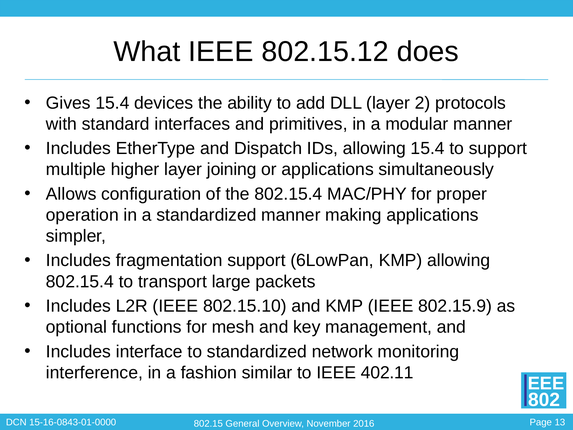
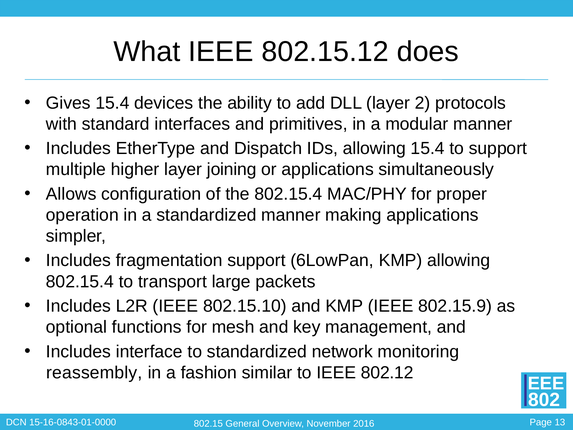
interference: interference -> reassembly (94, 372)
402.11: 402.11 -> 802.12 (387, 372)
